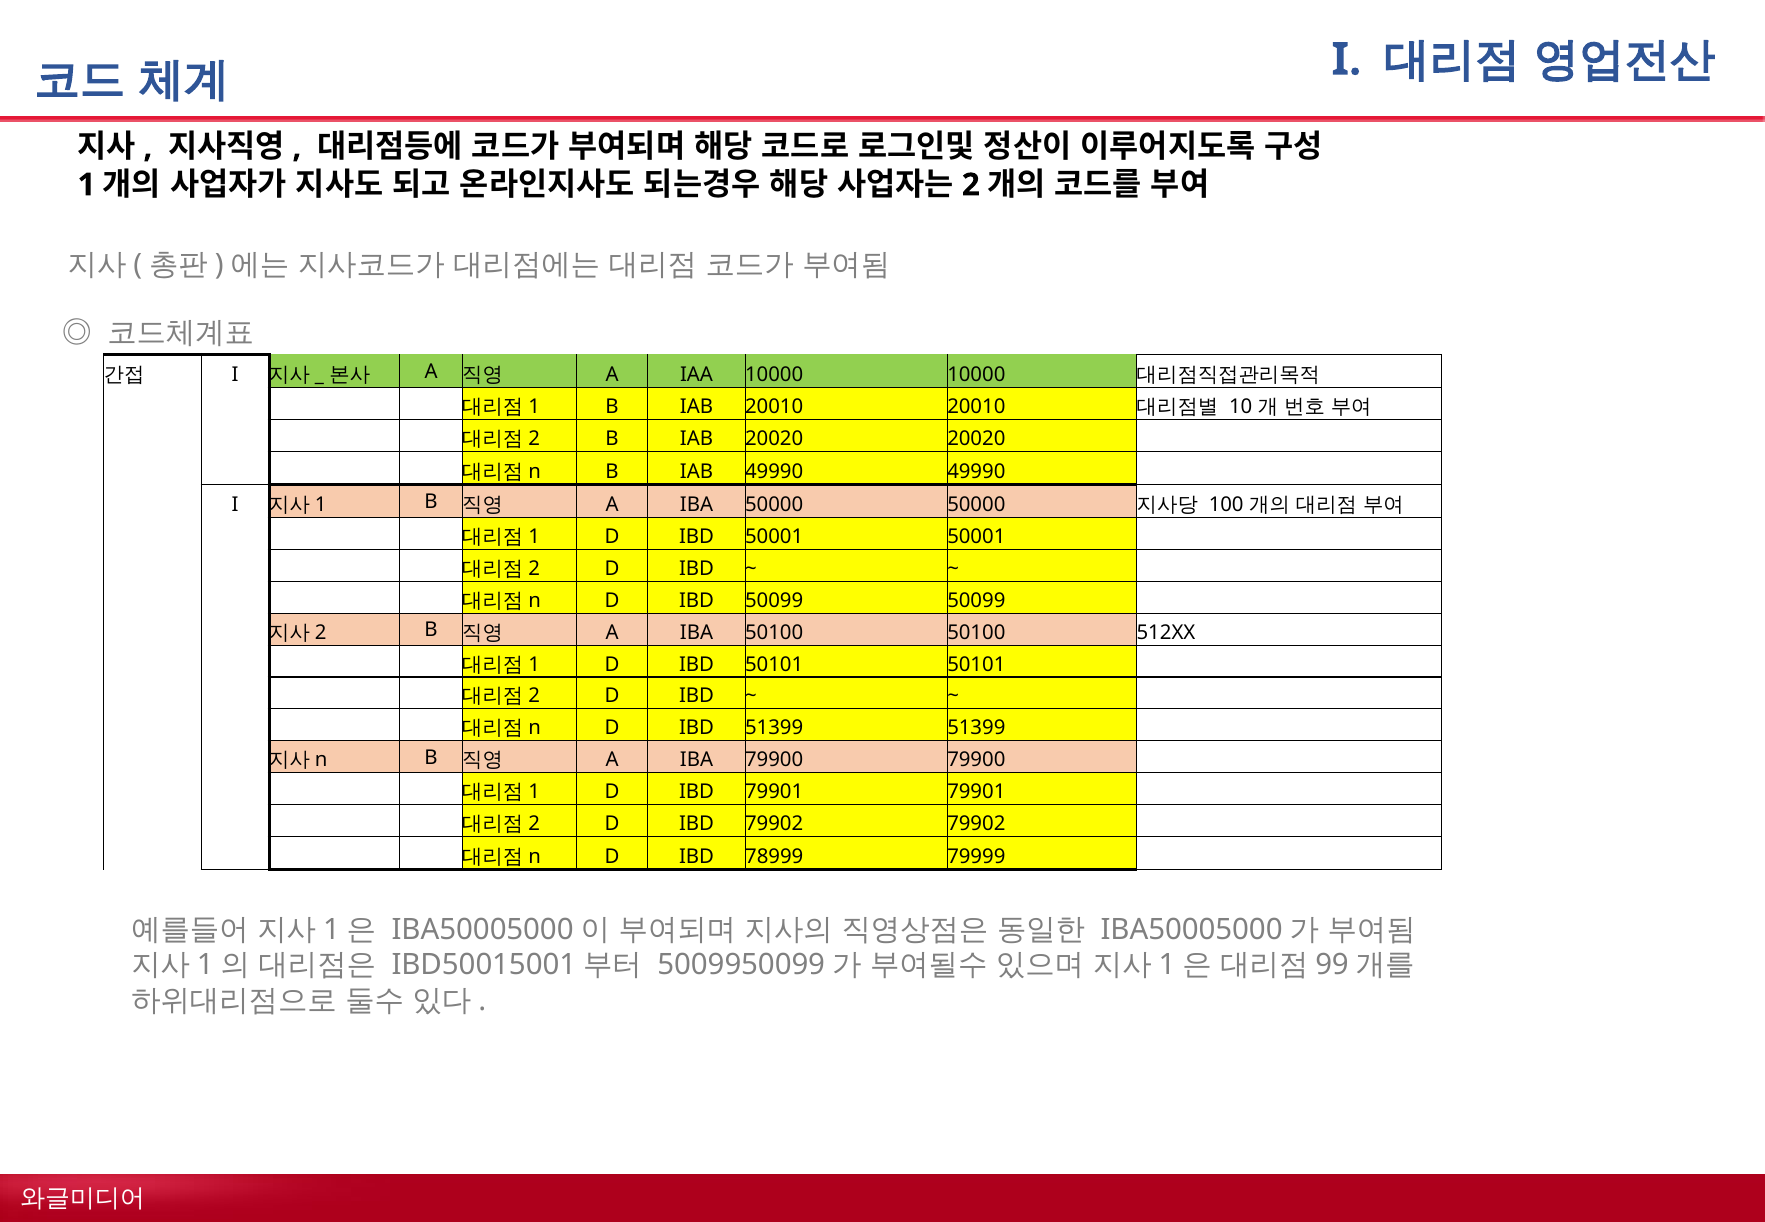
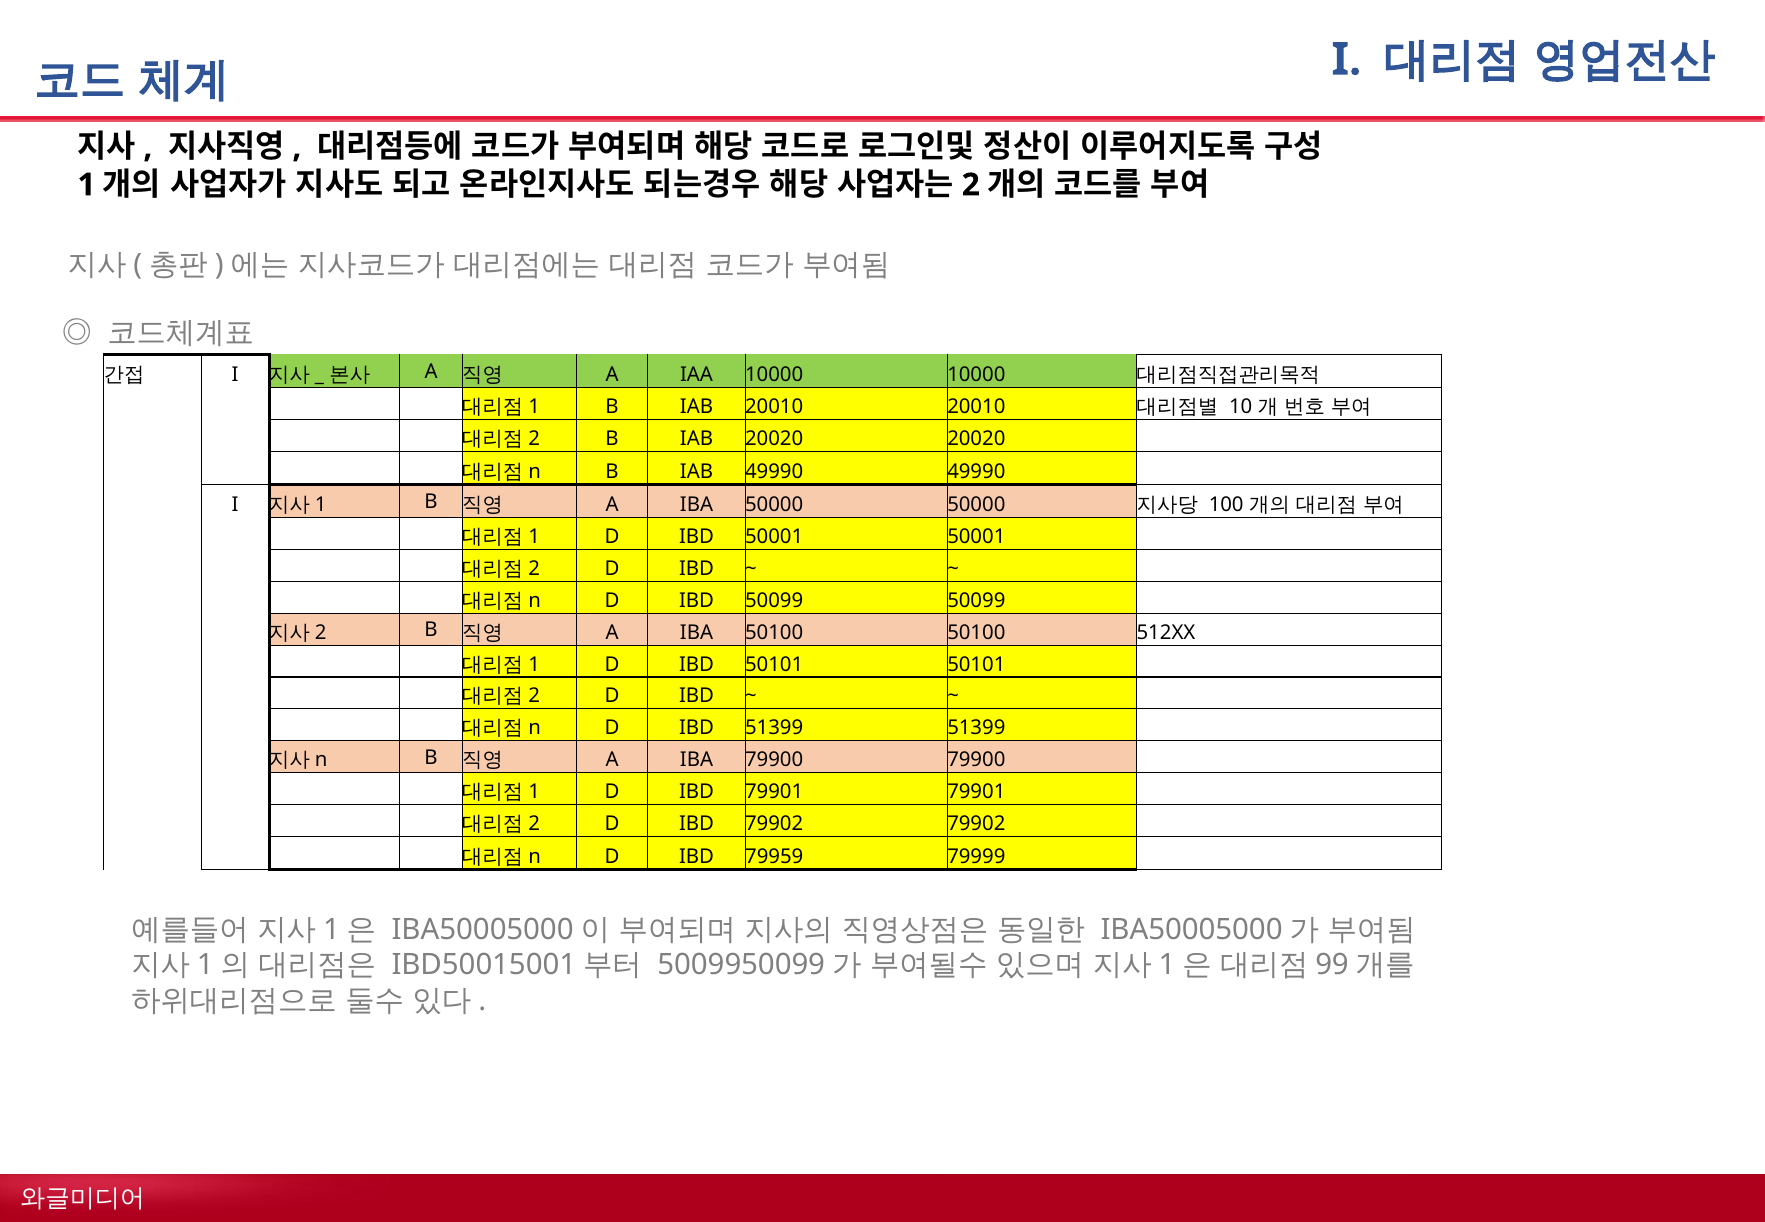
78999: 78999 -> 79959 (774, 857)
